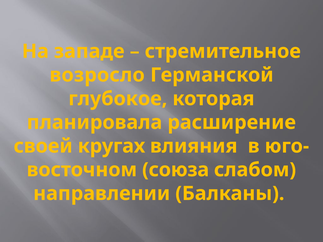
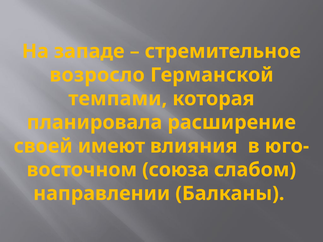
глубокое: глубокое -> темпами (118, 99)
кругах: кругах -> имеют (111, 146)
